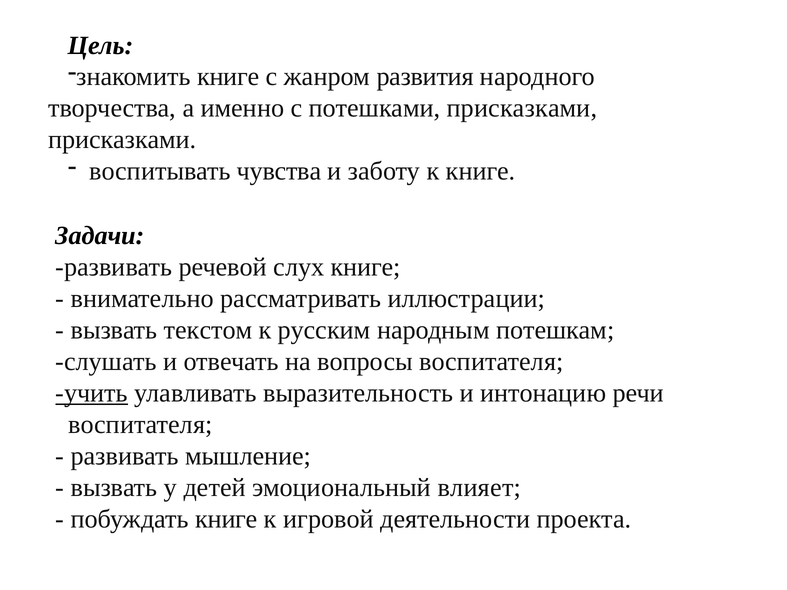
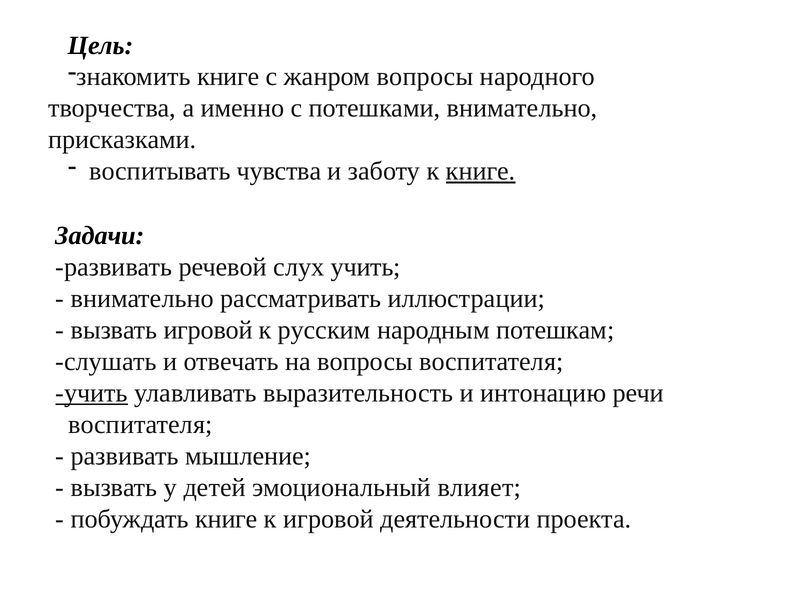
жанром развития: развития -> вопросы (425, 77)
потешками присказками: присказками -> внимательно (522, 108)
книге underline: none -> present (481, 171)
слух книге: книге -> учить (366, 267)
вызвать текстом: текстом -> игровой (208, 330)
